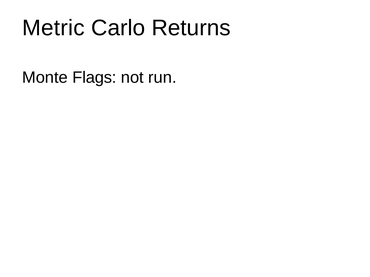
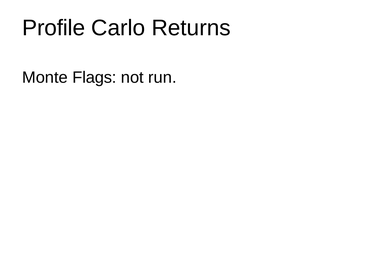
Metric: Metric -> Profile (54, 28)
